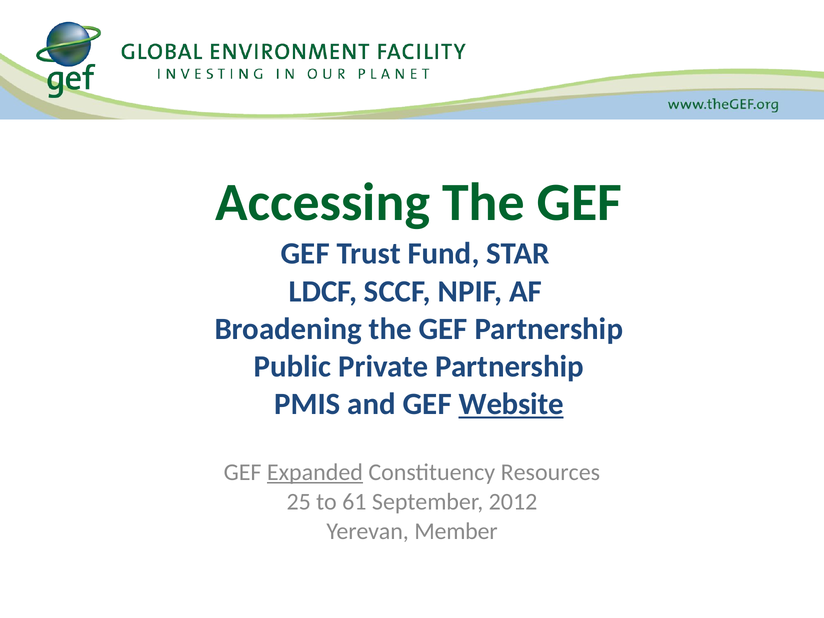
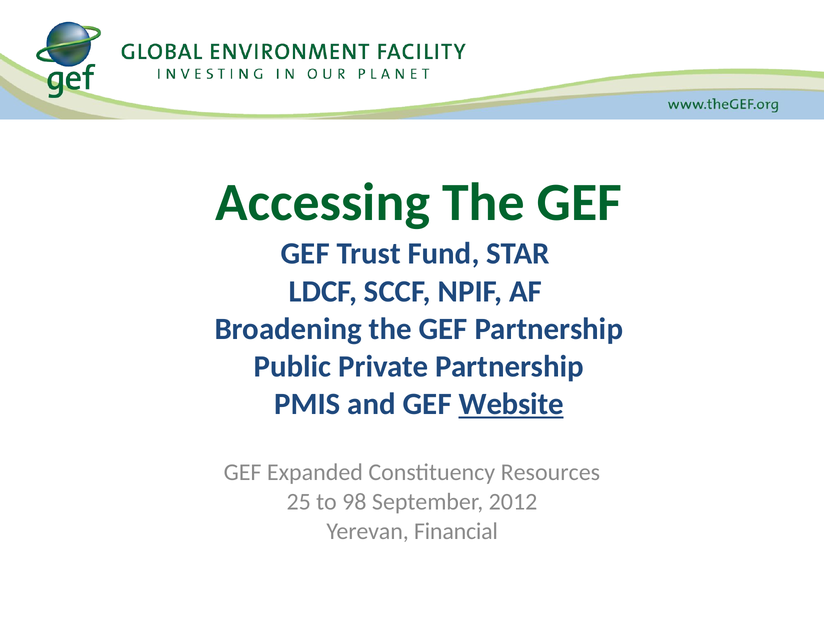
Expanded underline: present -> none (315, 472)
61: 61 -> 98 (354, 502)
Member: Member -> Financial (456, 531)
